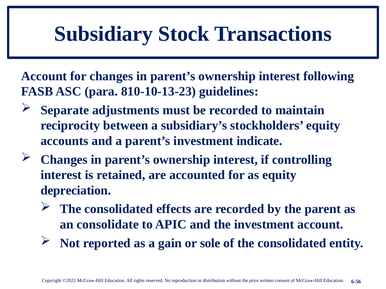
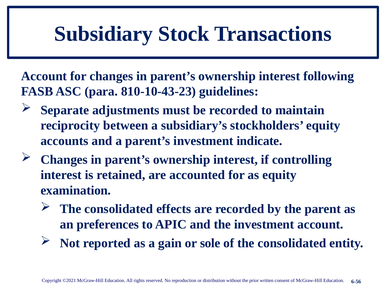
810-10-13-23: 810-10-13-23 -> 810-10-43-23 (159, 92)
depreciation: depreciation -> examination (76, 191)
consolidate: consolidate -> preferences (108, 225)
